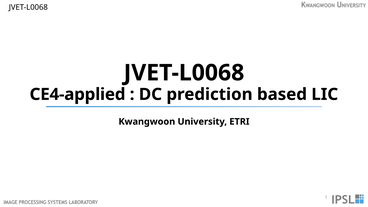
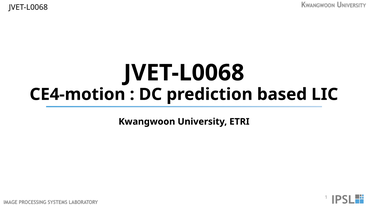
CE4-applied: CE4-applied -> CE4-motion (77, 94)
